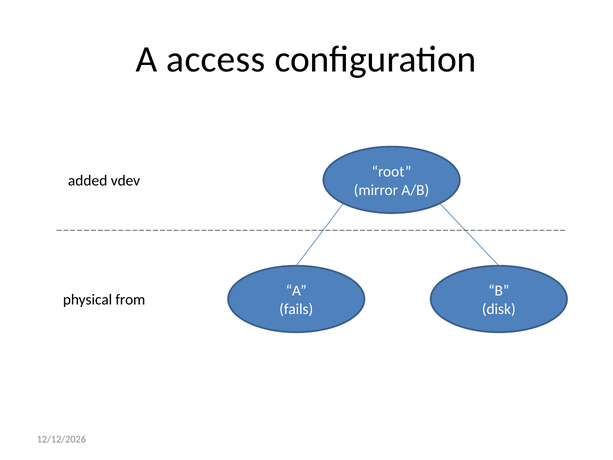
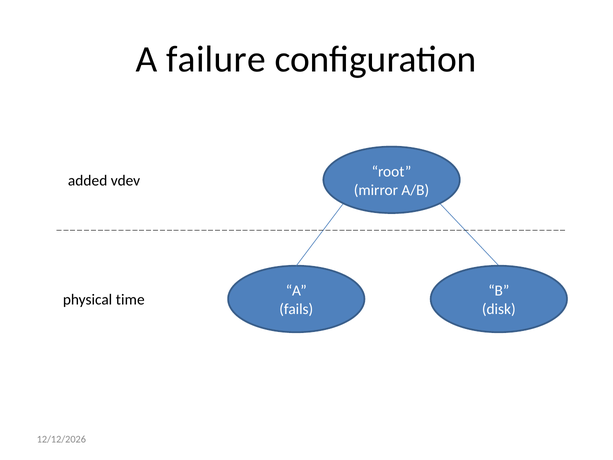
access: access -> failure (216, 59)
from: from -> time (130, 300)
